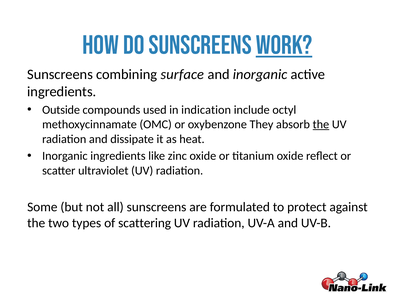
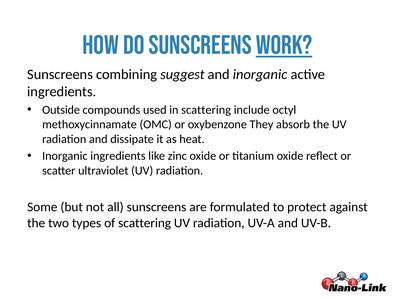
surface: surface -> suggest (183, 75)
in indication: indication -> scattering (206, 110)
the underline: present -> none (321, 125)
